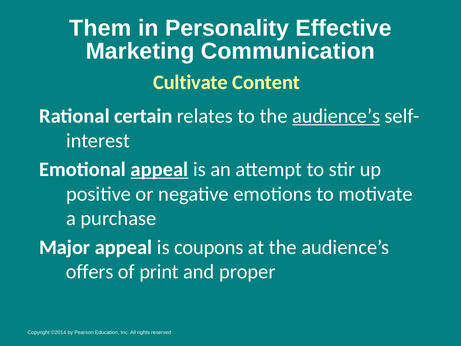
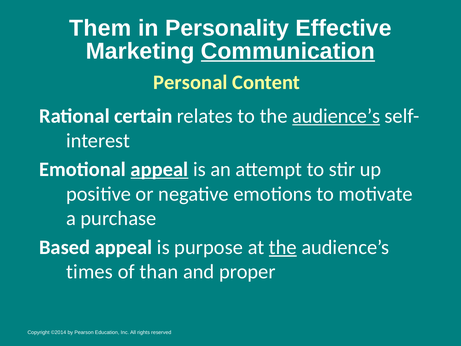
Communication underline: none -> present (288, 51)
Cultivate: Cultivate -> Personal (190, 82)
Major: Major -> Based (65, 247)
coupons: coupons -> purpose (209, 247)
the underline: none -> present (283, 247)
offers: offers -> times (90, 272)
print: print -> than (159, 272)
